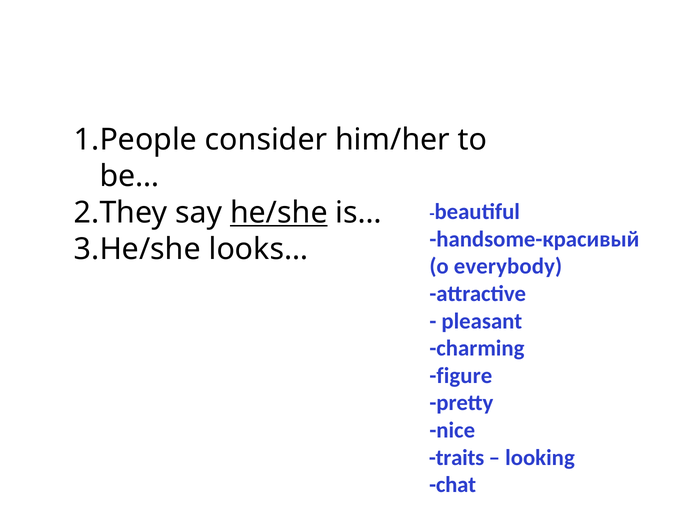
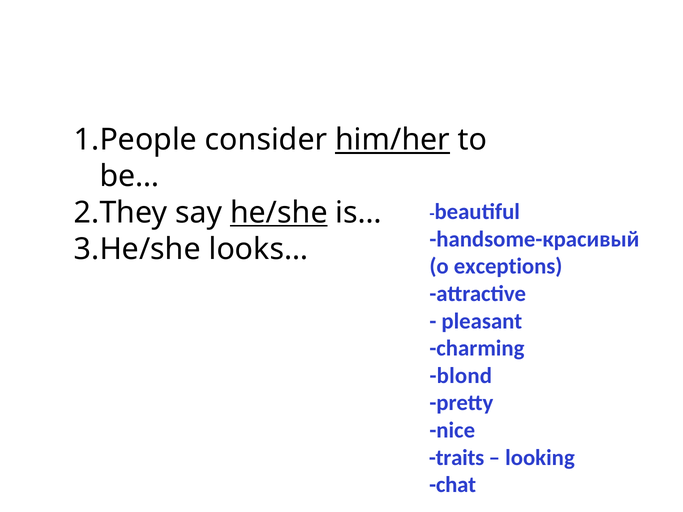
him/her underline: none -> present (393, 140)
everybody: everybody -> exceptions (508, 267)
figure: figure -> blond (461, 376)
